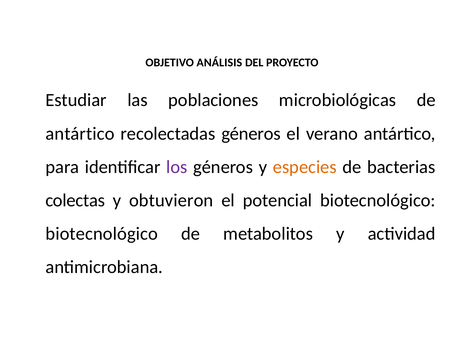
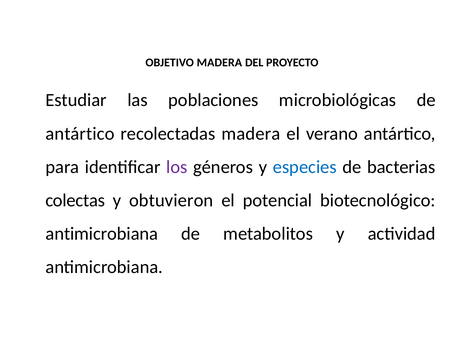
OBJETIVO ANÁLISIS: ANÁLISIS -> MADERA (219, 63)
recolectadas géneros: géneros -> madera (251, 134)
especies colour: orange -> blue (305, 167)
biotecnológico: biotecnológico -> antimicrobiana (102, 234)
